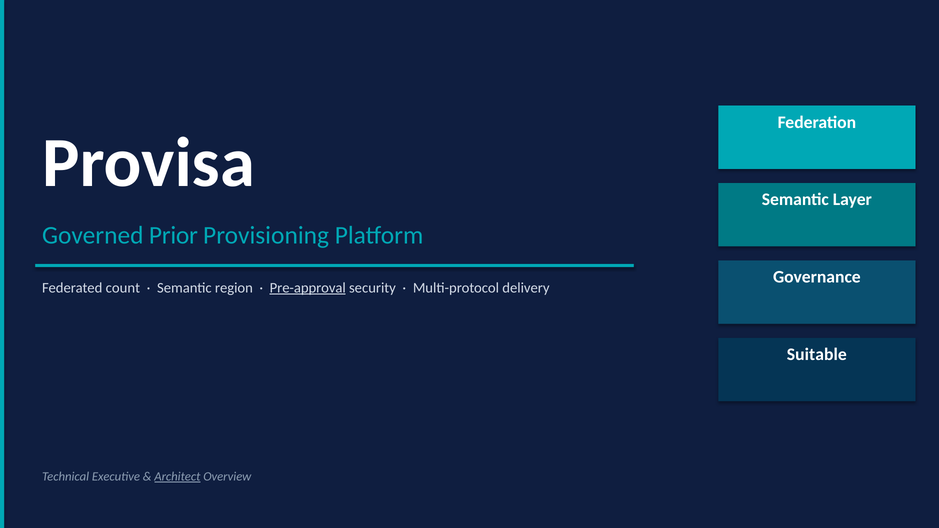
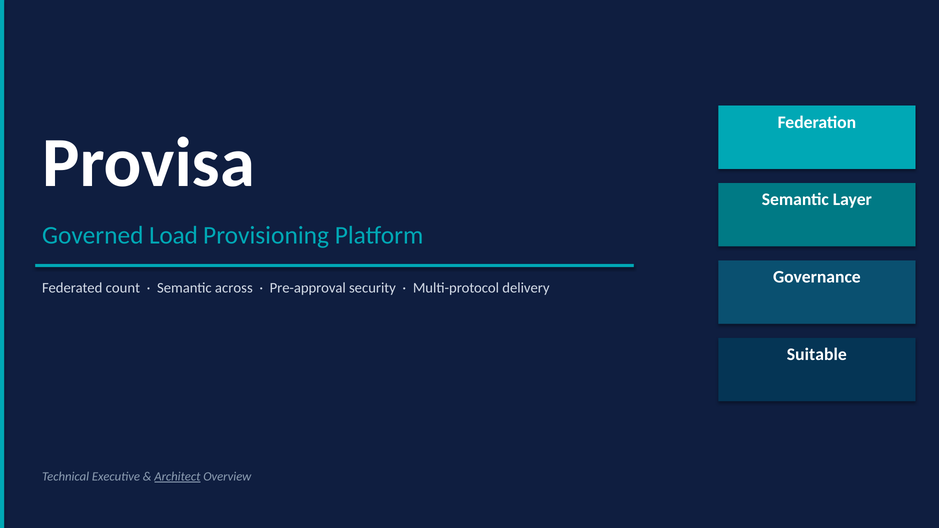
Prior: Prior -> Load (173, 235)
region: region -> across (234, 288)
Pre-approval underline: present -> none (308, 288)
